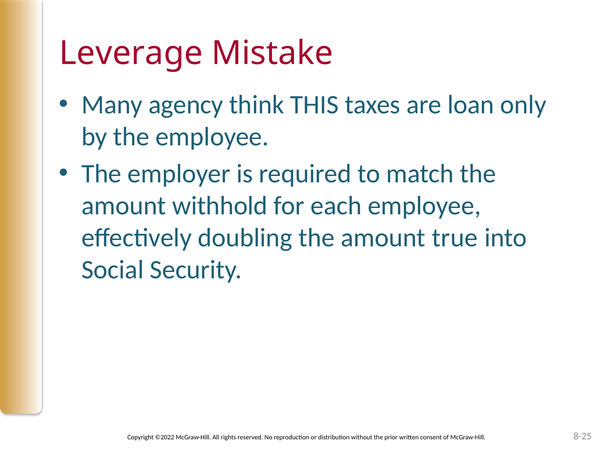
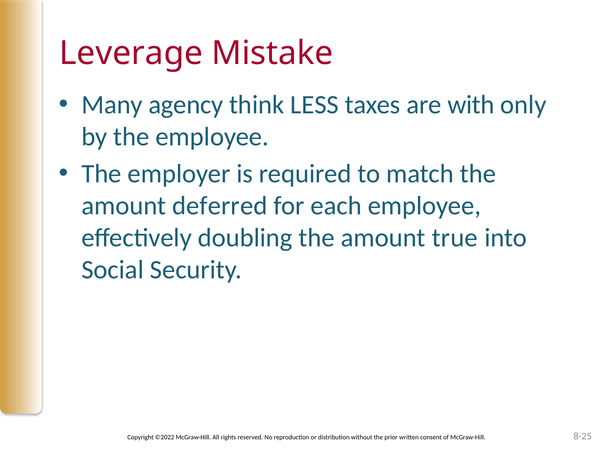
THIS: THIS -> LESS (315, 105)
loan: loan -> with (471, 105)
withhold: withhold -> deferred (220, 206)
